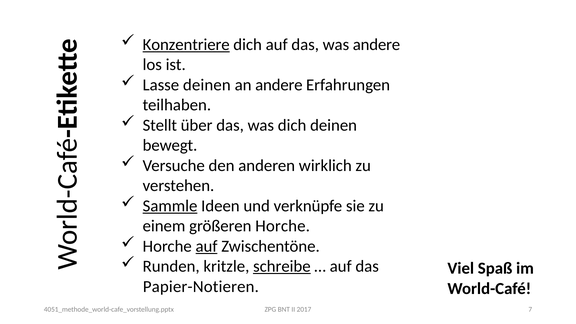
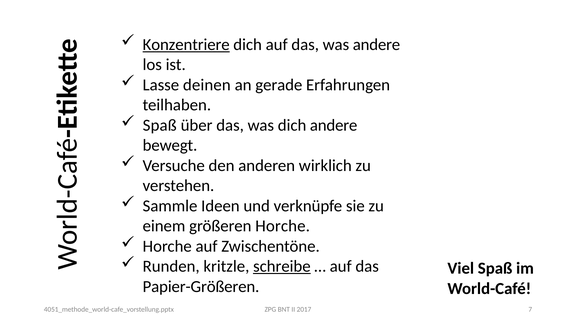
an andere: andere -> gerade (279, 85)
Stellt: Stellt -> Spaß (160, 125)
dich deinen: deinen -> andere (334, 125)
Sammle underline: present -> none (170, 206)
auf underline: present -> none (207, 246)
Papier-Notieren: Papier-Notieren -> Papier-Größeren (201, 287)
